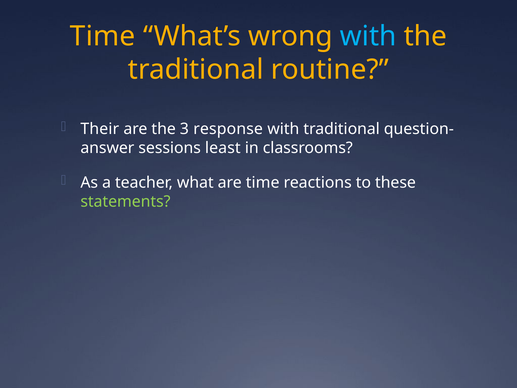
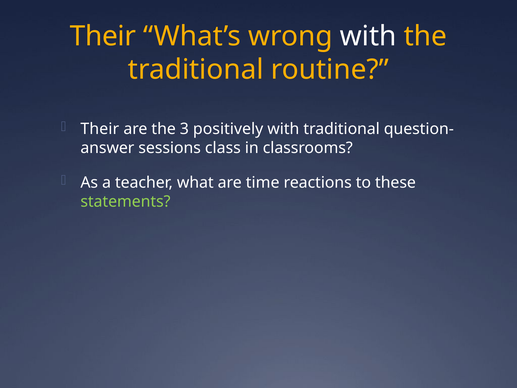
Time: Time -> Their (103, 36)
with colour: light blue -> white (368, 36)
response: response -> positively (228, 129)
least: least -> class (223, 148)
